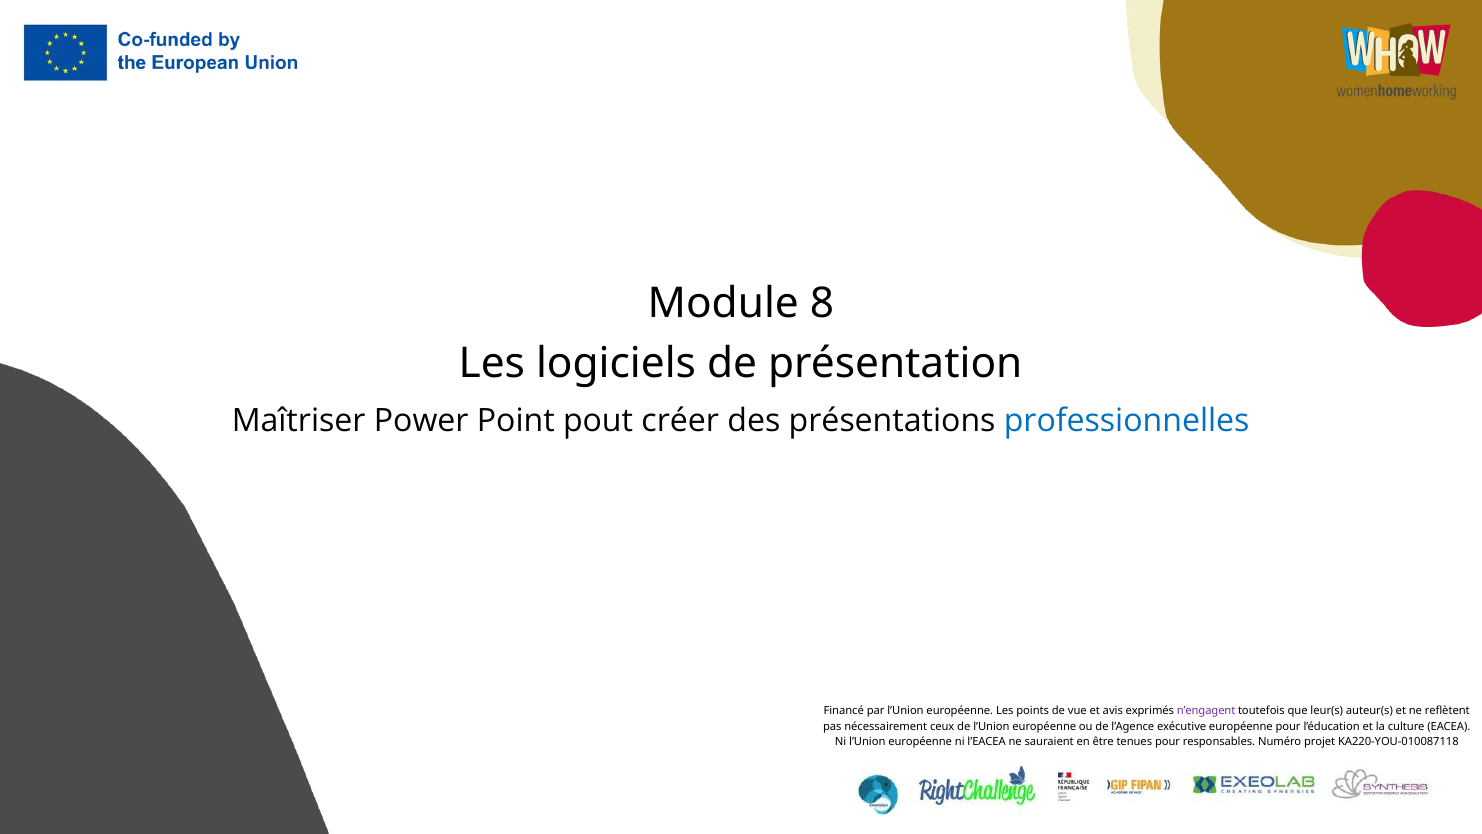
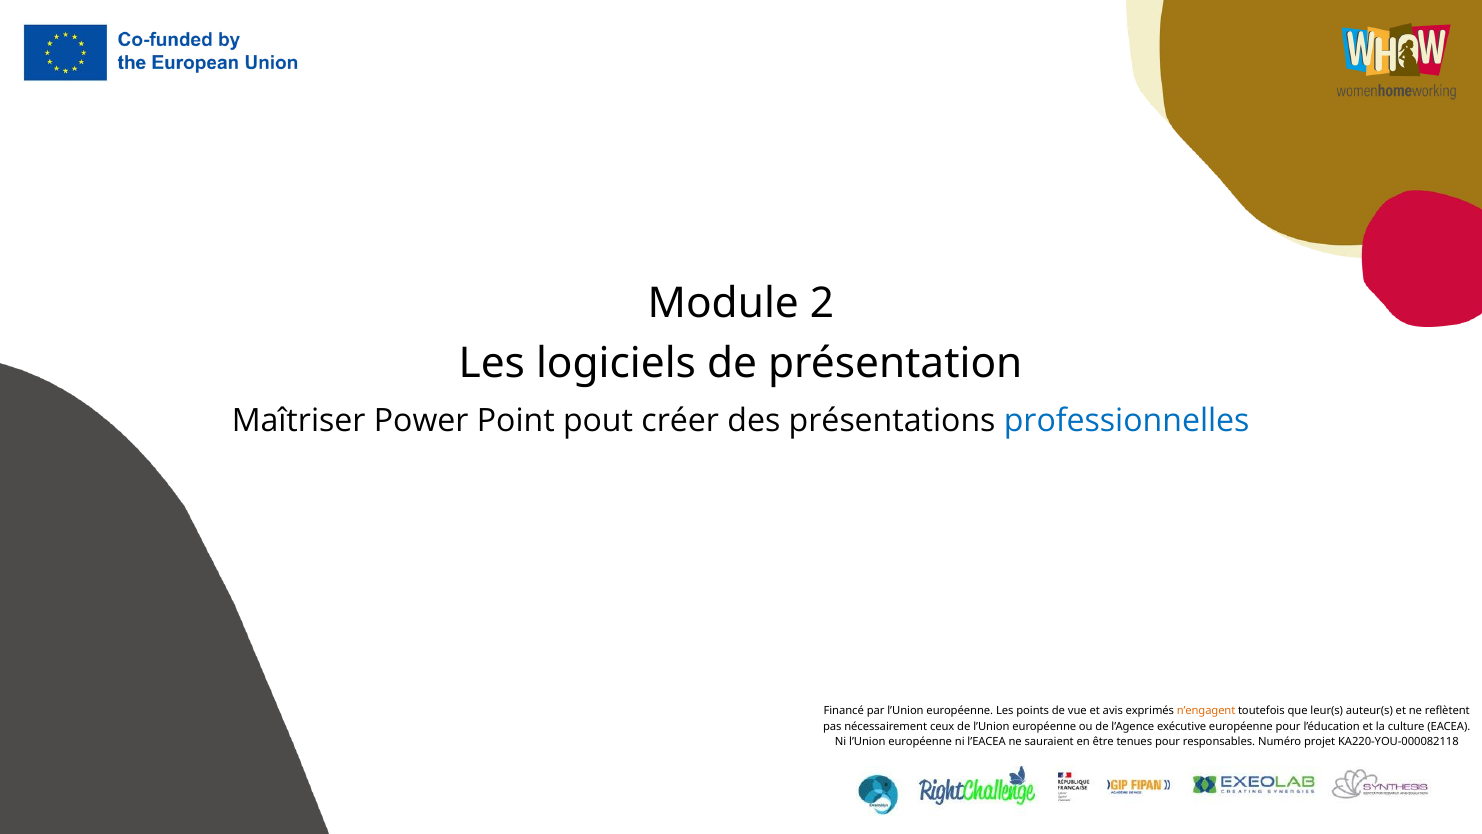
8: 8 -> 2 (822, 304)
n’engagent colour: purple -> orange (1206, 711)
KA220-YOU-010087118: KA220-YOU-010087118 -> KA220-YOU-000082118 (1398, 742)
